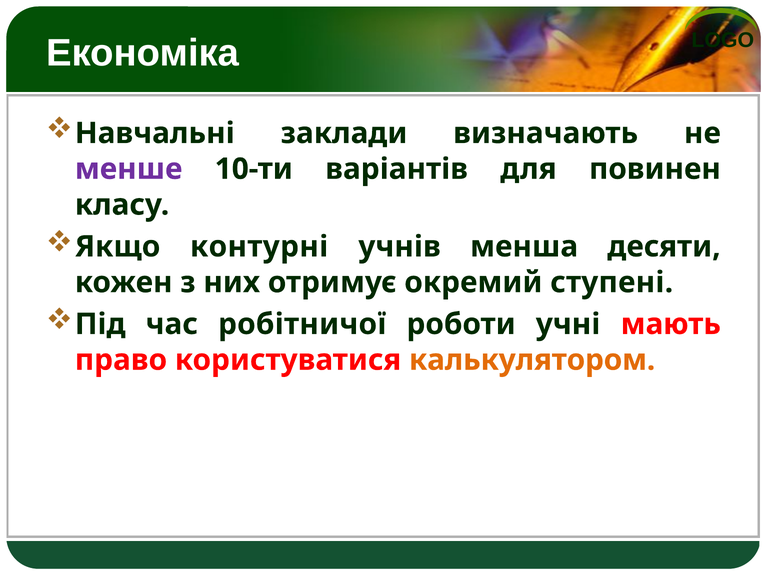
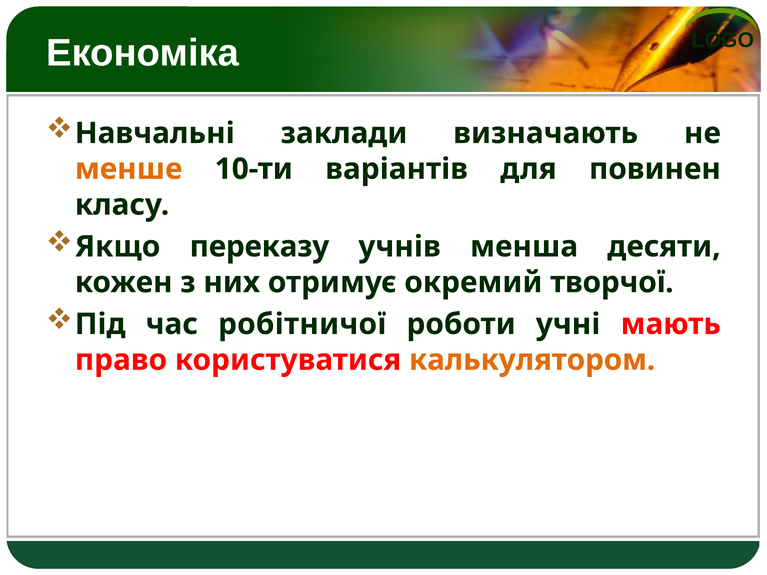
менше colour: purple -> orange (129, 169)
контурні: контурні -> переказу (259, 247)
ступені: ступені -> творчої (612, 283)
